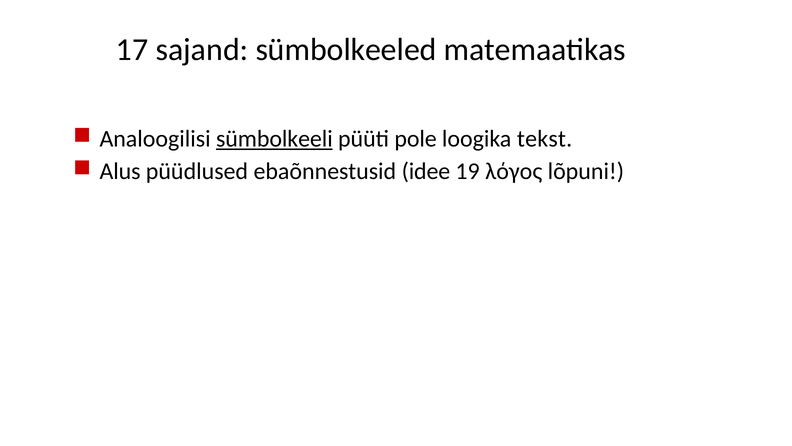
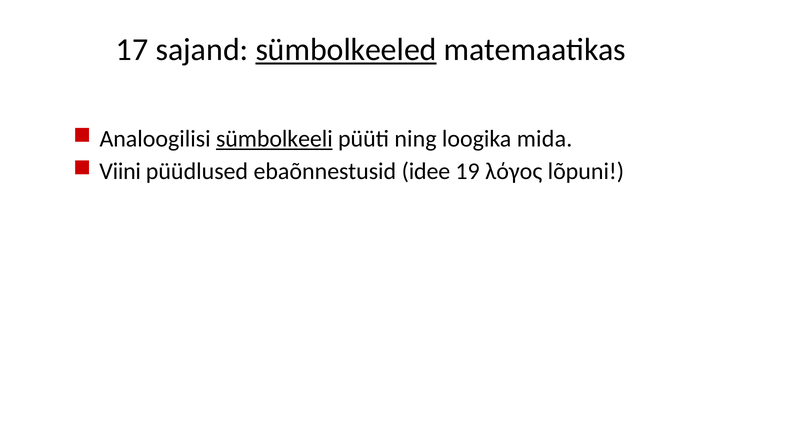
sümbolkeeled underline: none -> present (346, 50)
pole: pole -> ning (416, 139)
tekst: tekst -> mida (545, 139)
Alus: Alus -> Viini (120, 171)
